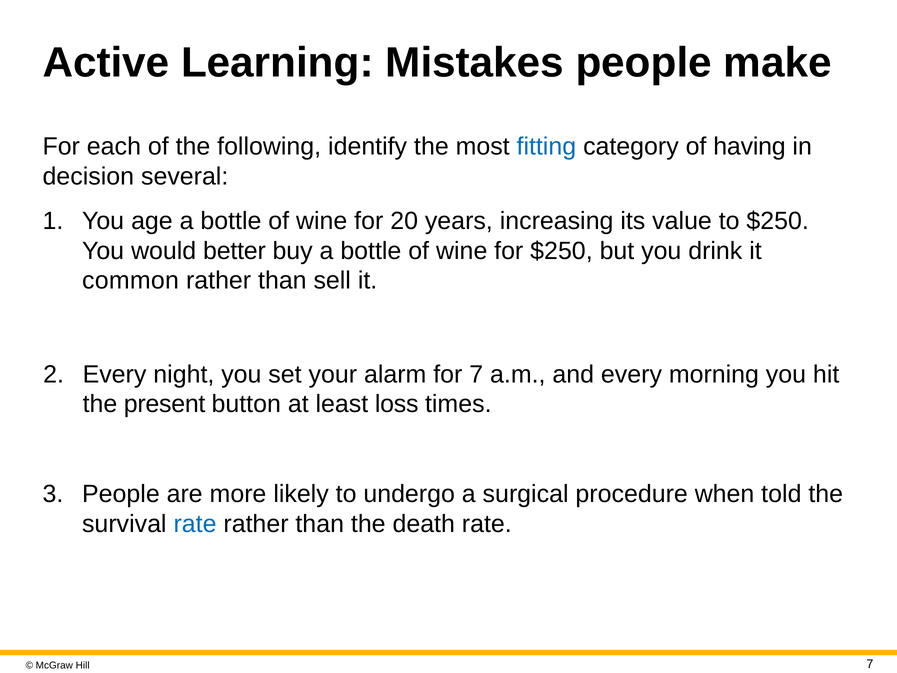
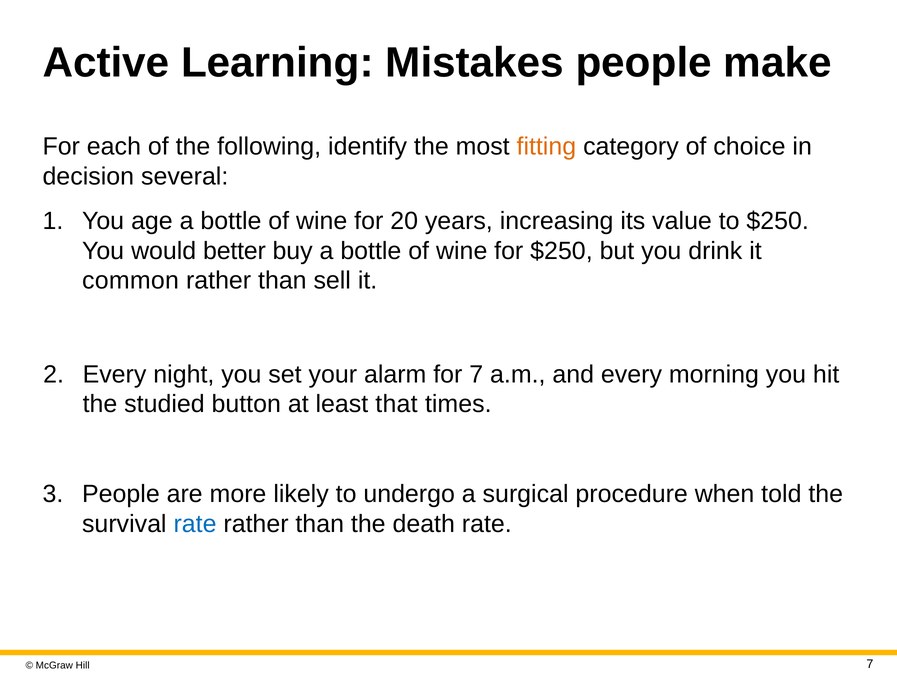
fitting colour: blue -> orange (546, 146)
having: having -> choice (749, 146)
present: present -> studied (164, 404)
loss: loss -> that (396, 404)
